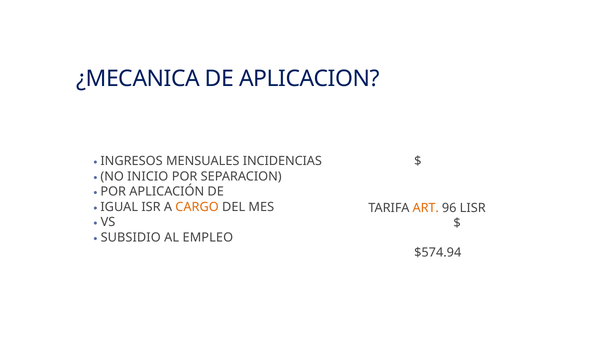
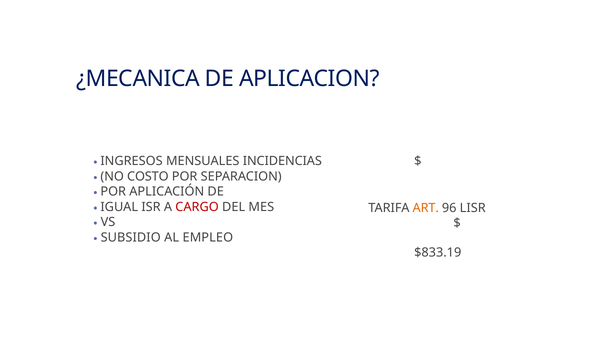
INICIO: INICIO -> COSTO (148, 177)
CARGO colour: orange -> red (197, 207)
$574.94: $574.94 -> $833.19 (438, 253)
